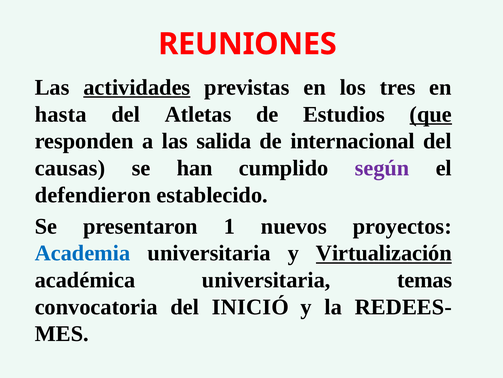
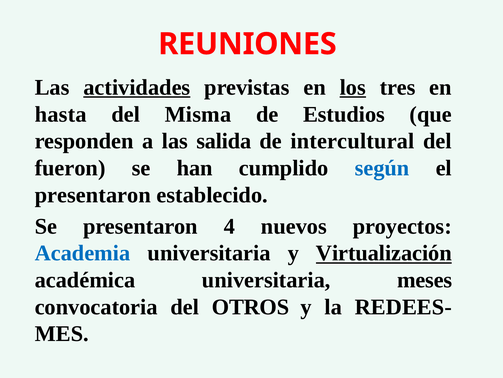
los underline: none -> present (353, 87)
Atletas: Atletas -> Misma (198, 114)
que underline: present -> none (431, 114)
internacional: internacional -> intercultural (352, 141)
causas: causas -> fueron (70, 168)
según colour: purple -> blue (382, 168)
defendieron: defendieron -> presentaron (93, 195)
1: 1 -> 4 (229, 226)
temas: temas -> meses (425, 280)
INICIÓ: INICIÓ -> OTROS (251, 306)
